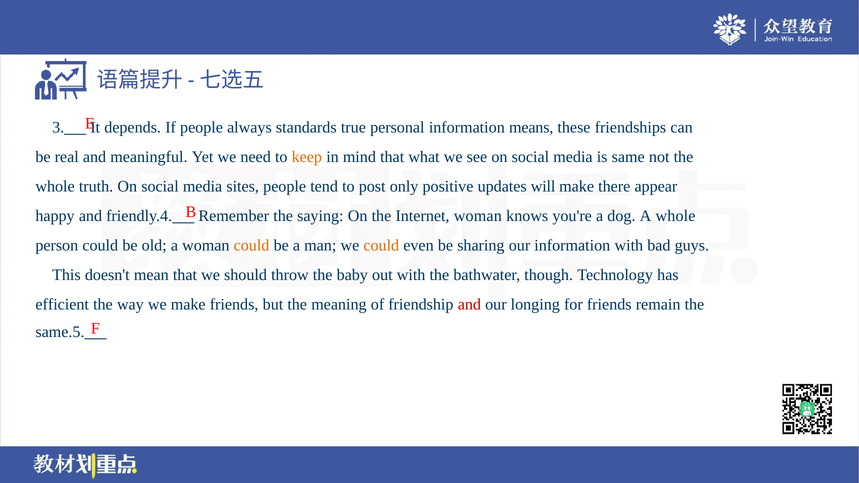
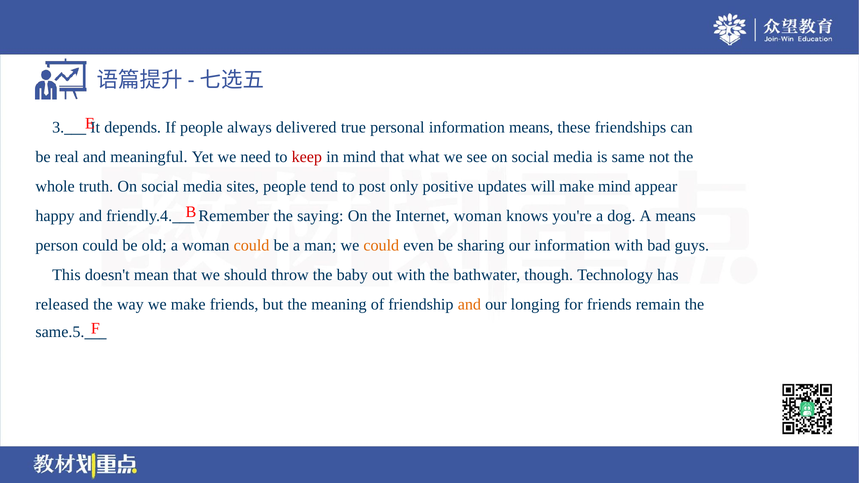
standards: standards -> delivered (306, 127)
keep colour: orange -> red (307, 157)
make there: there -> mind (614, 186)
A whole: whole -> means (676, 216)
efficient: efficient -> released (62, 304)
and colour: red -> orange (469, 304)
